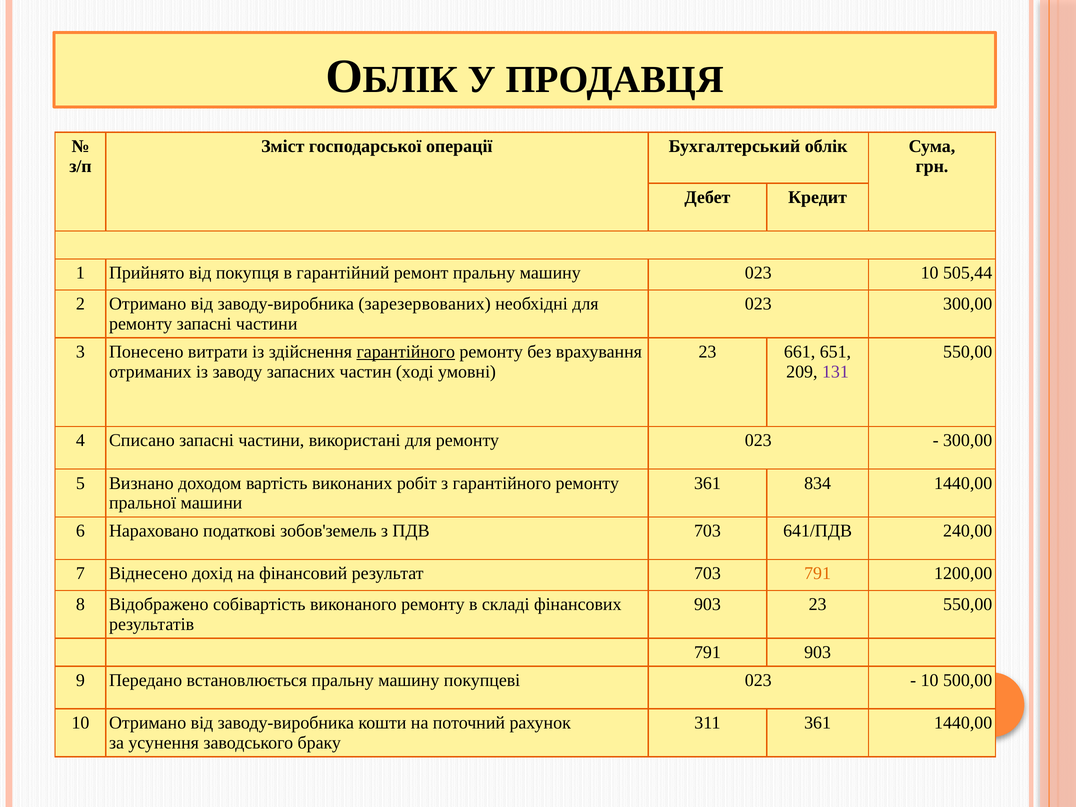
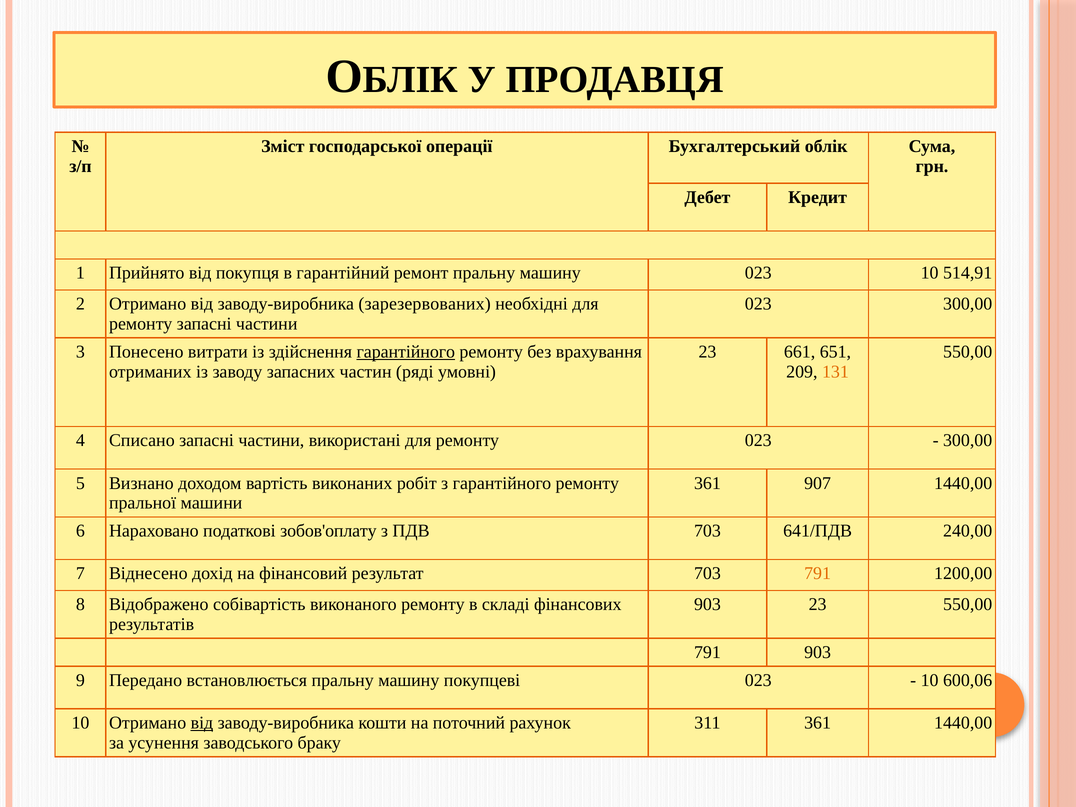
505,44: 505,44 -> 514,91 (968, 273)
ході: ході -> ряді (415, 372)
131 colour: purple -> orange (835, 372)
834: 834 -> 907 (818, 483)
зобов'земель: зобов'земель -> зобов'оплату (328, 531)
500,00: 500,00 -> 600,06 (968, 680)
від underline: none -> present (202, 723)
